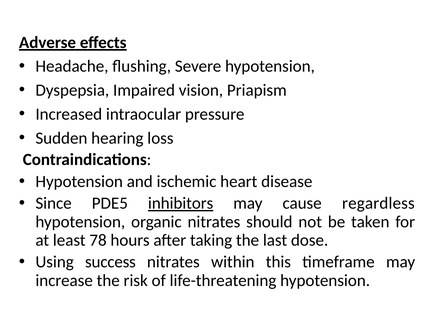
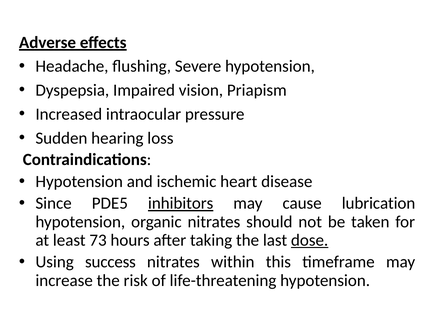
regardless: regardless -> lubrication (379, 203)
78: 78 -> 73 (98, 240)
dose underline: none -> present (310, 240)
